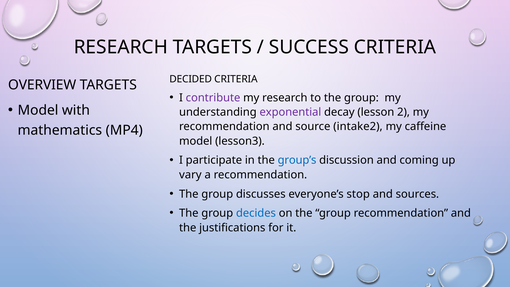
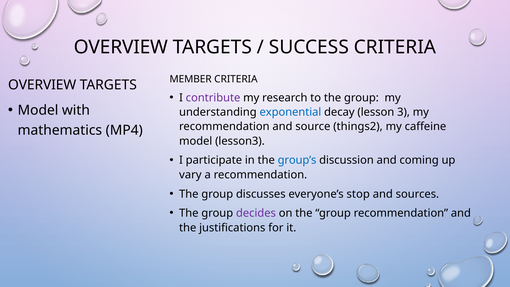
RESEARCH: RESEARCH -> OVERVIEW (121, 47)
DECIDED: DECIDED -> MEMBER (191, 79)
exponential colour: purple -> blue (290, 112)
2: 2 -> 3 (404, 112)
intake2: intake2 -> things2 (358, 127)
decides colour: blue -> purple (256, 213)
